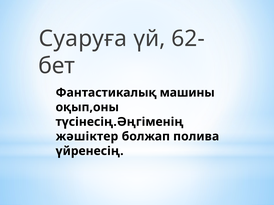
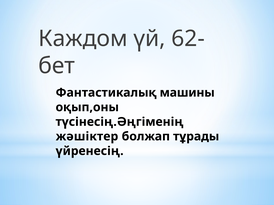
Суаруға: Суаруға -> Каждом (83, 39)
полива: полива -> тұрады (196, 137)
